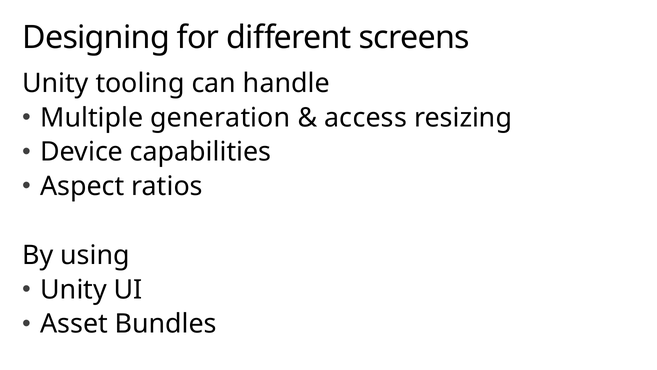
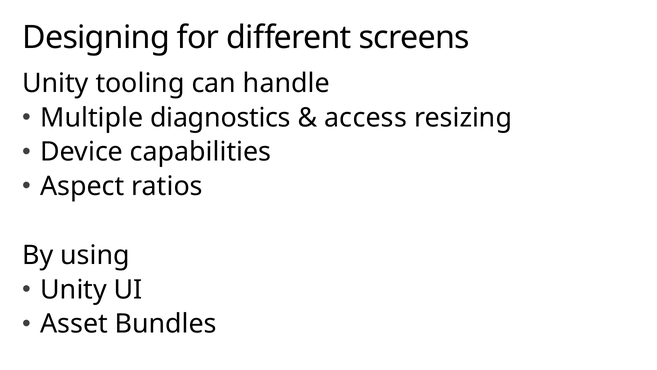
generation: generation -> diagnostics (220, 118)
